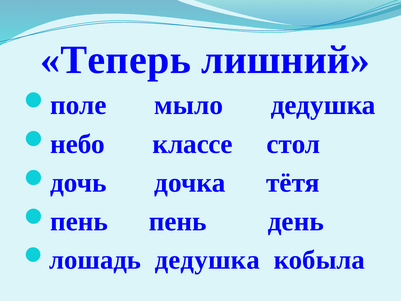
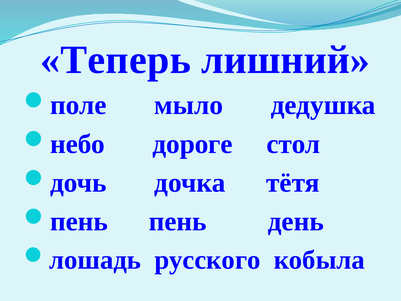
классе: классе -> дороге (193, 144)
дедушка: дедушка -> русского (207, 260)
